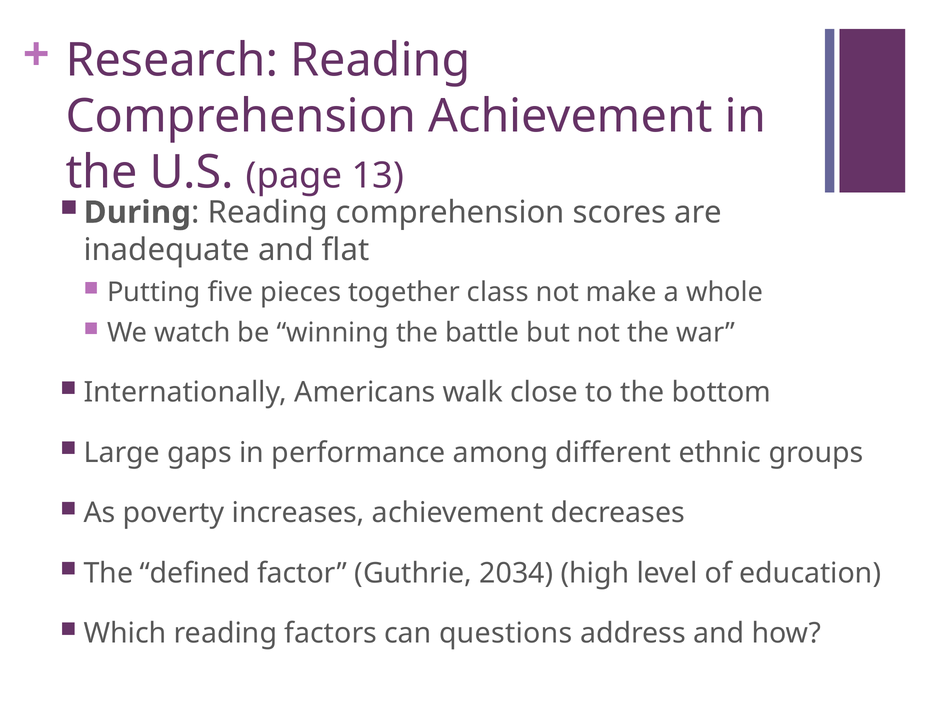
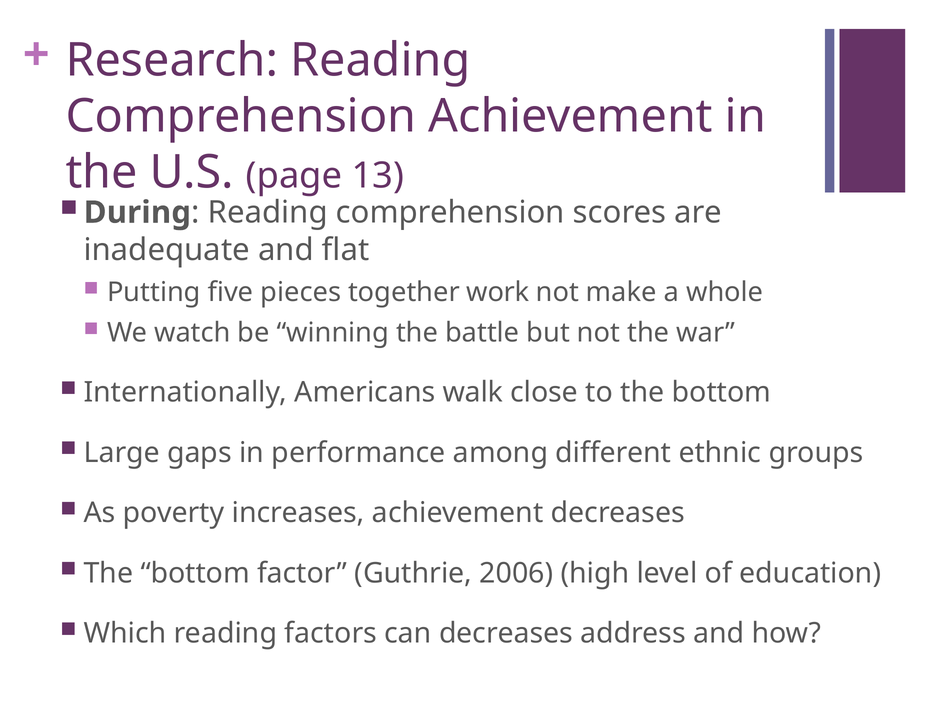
class: class -> work (498, 293)
defined: defined -> bottom (195, 573)
2034: 2034 -> 2006 (516, 573)
can questions: questions -> decreases (506, 634)
